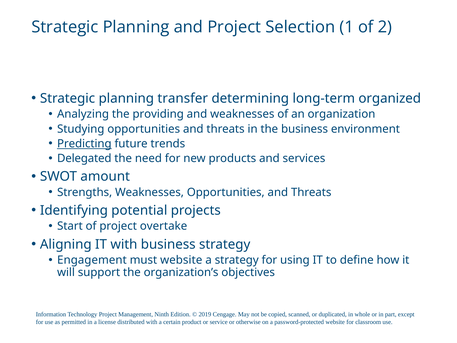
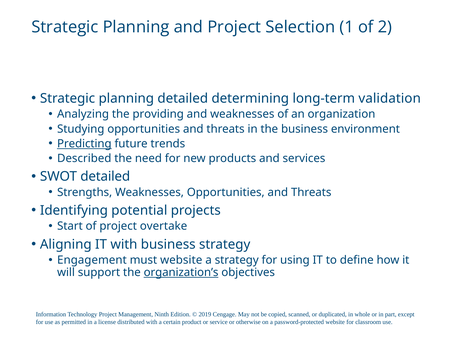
planning transfer: transfer -> detailed (183, 98)
organized: organized -> validation (390, 98)
Delegated: Delegated -> Described (84, 158)
SWOT amount: amount -> detailed (105, 176)
organization’s underline: none -> present (181, 272)
